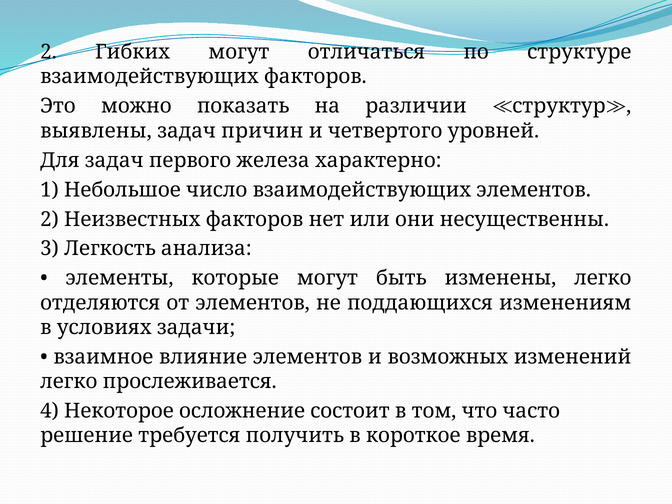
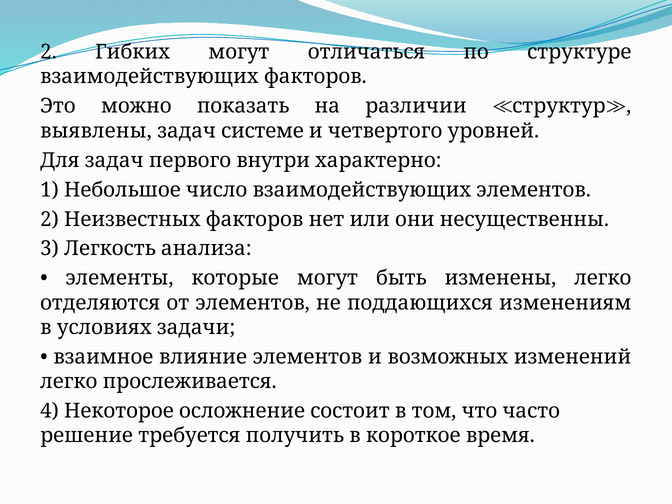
причин: причин -> системе (262, 131)
железа: железа -> внутри (273, 160)
